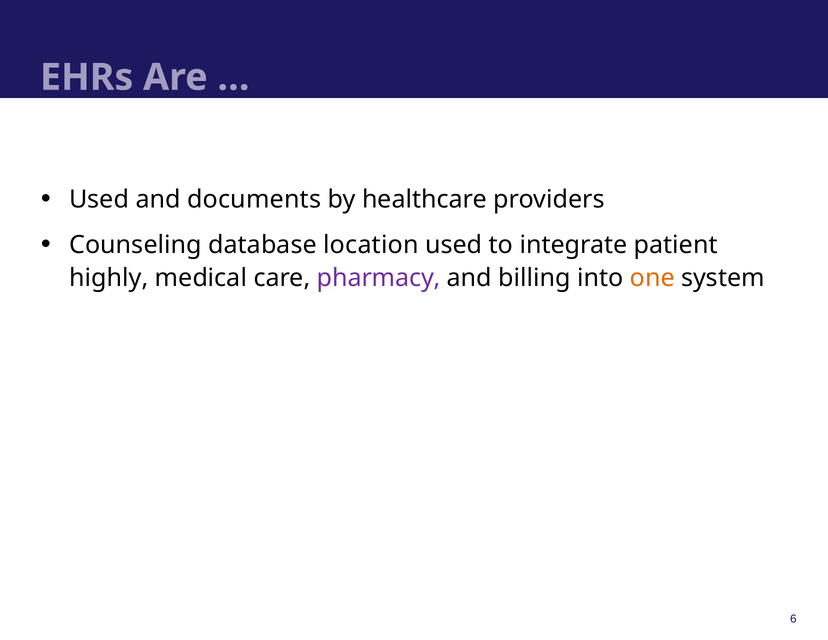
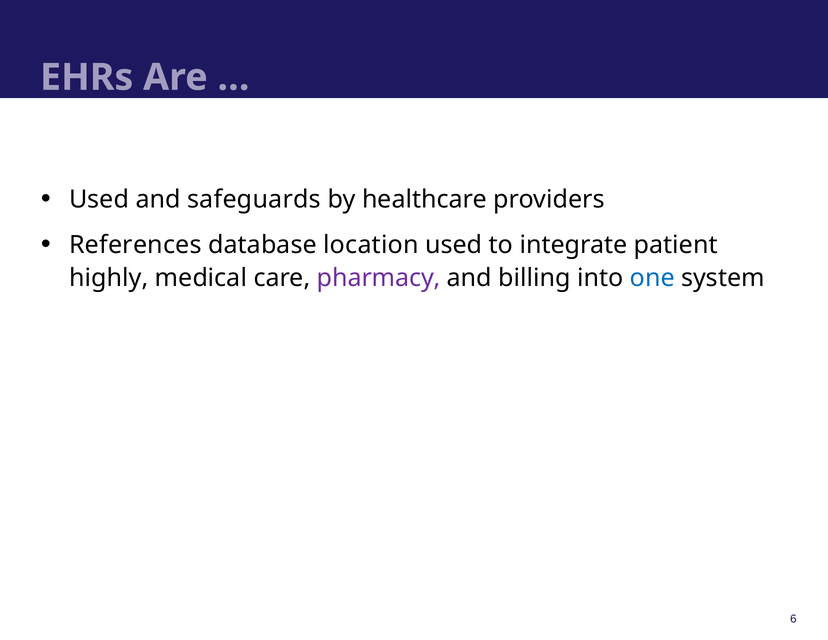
documents: documents -> safeguards (254, 199)
Counseling: Counseling -> References (135, 245)
one colour: orange -> blue (652, 278)
